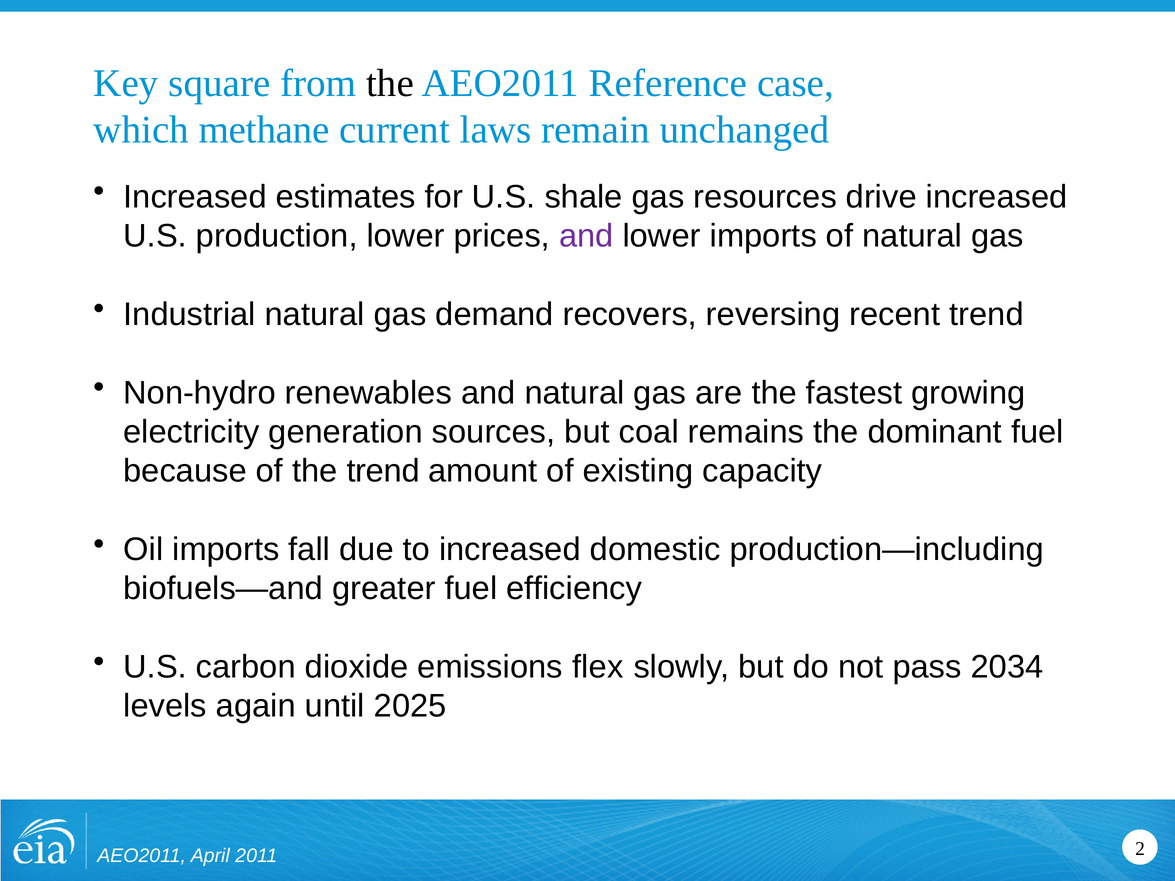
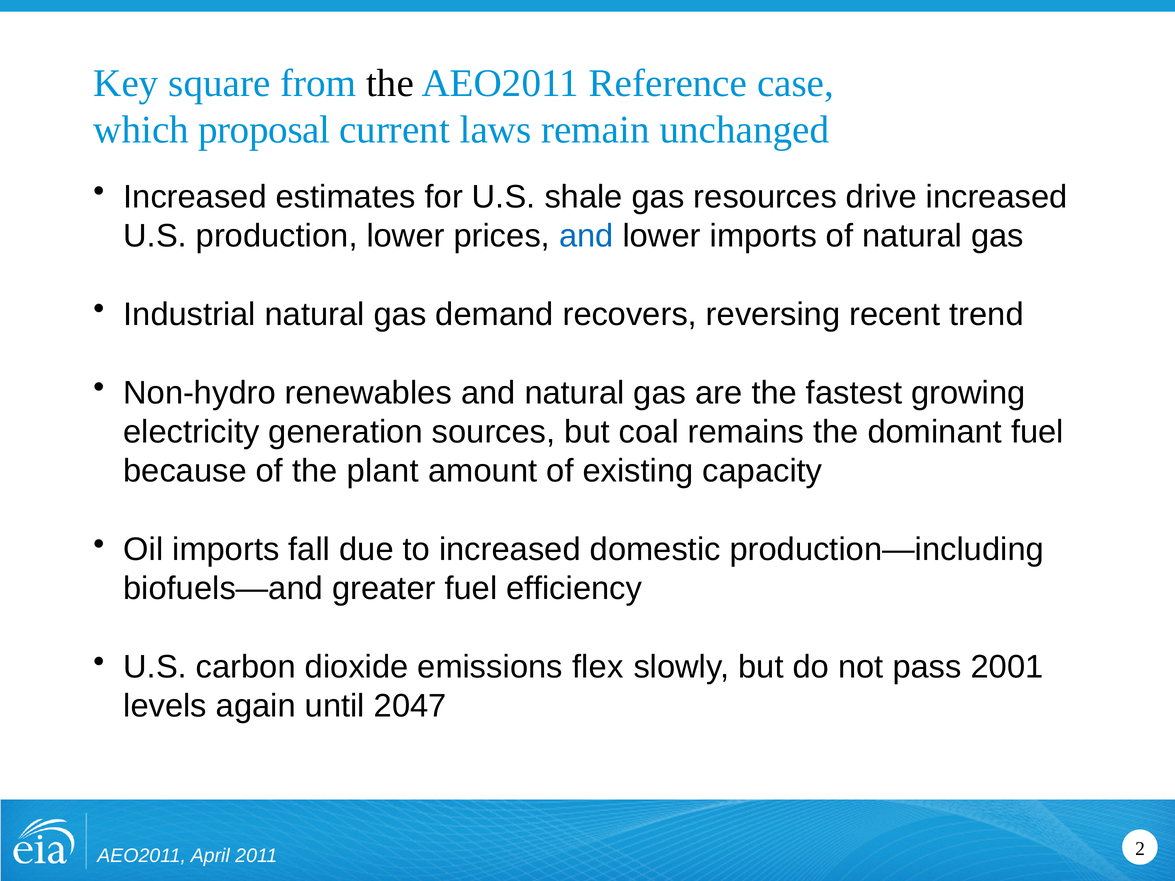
methane: methane -> proposal (264, 130)
and colour: purple -> blue (586, 236)
the trend: trend -> plant (383, 471)
2034: 2034 -> 2001 (1007, 667)
2025: 2025 -> 2047 (410, 706)
